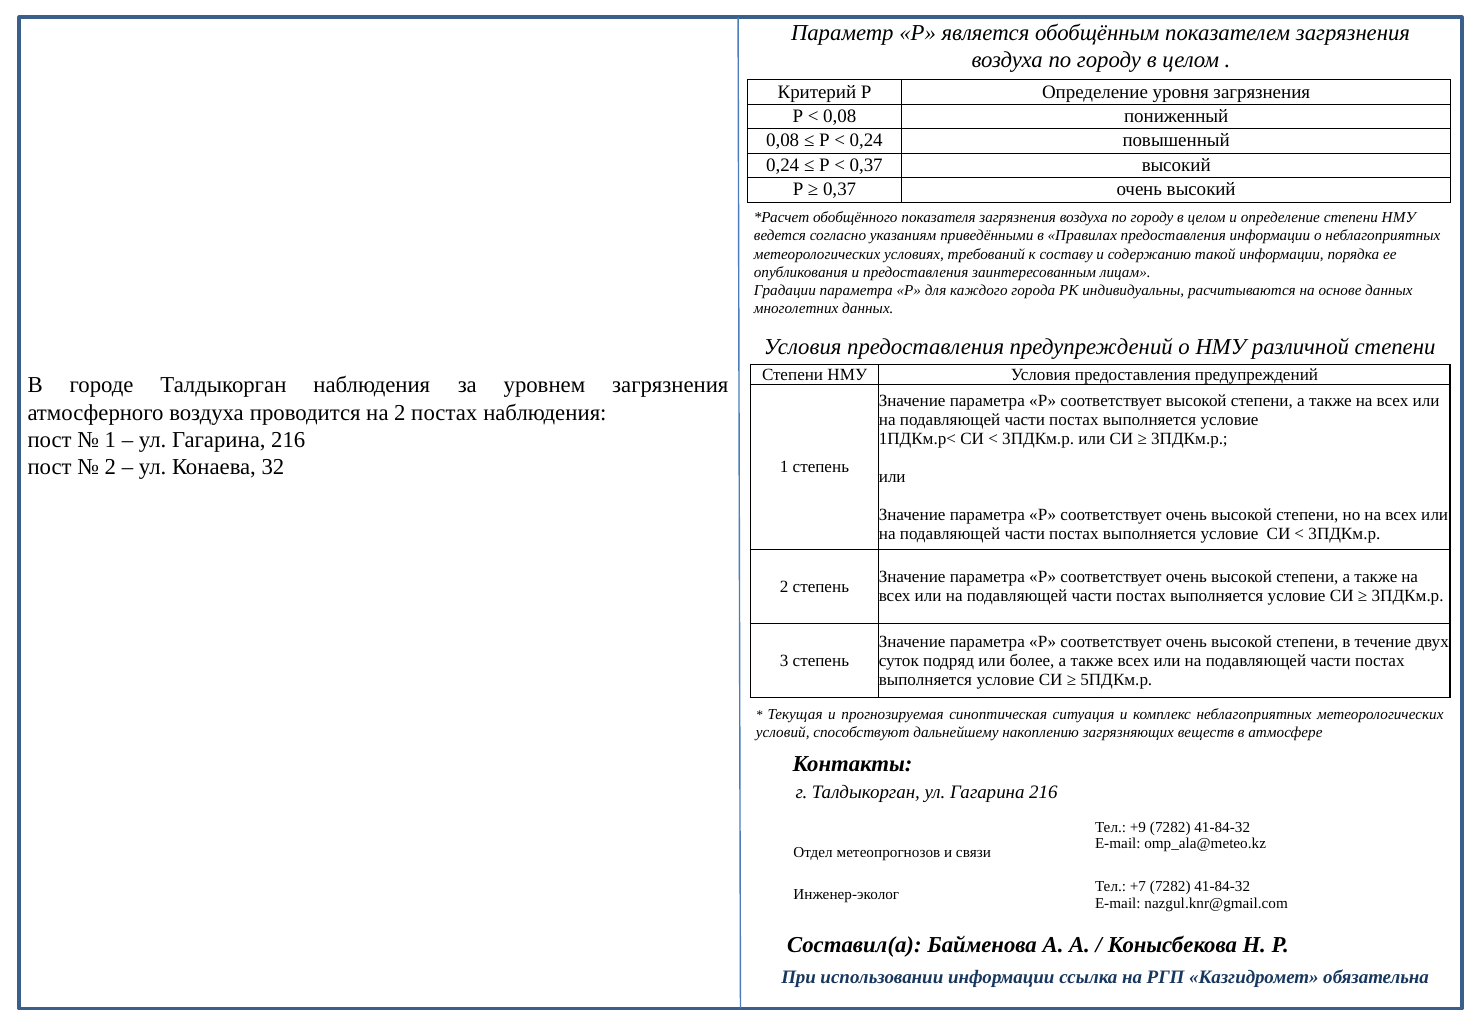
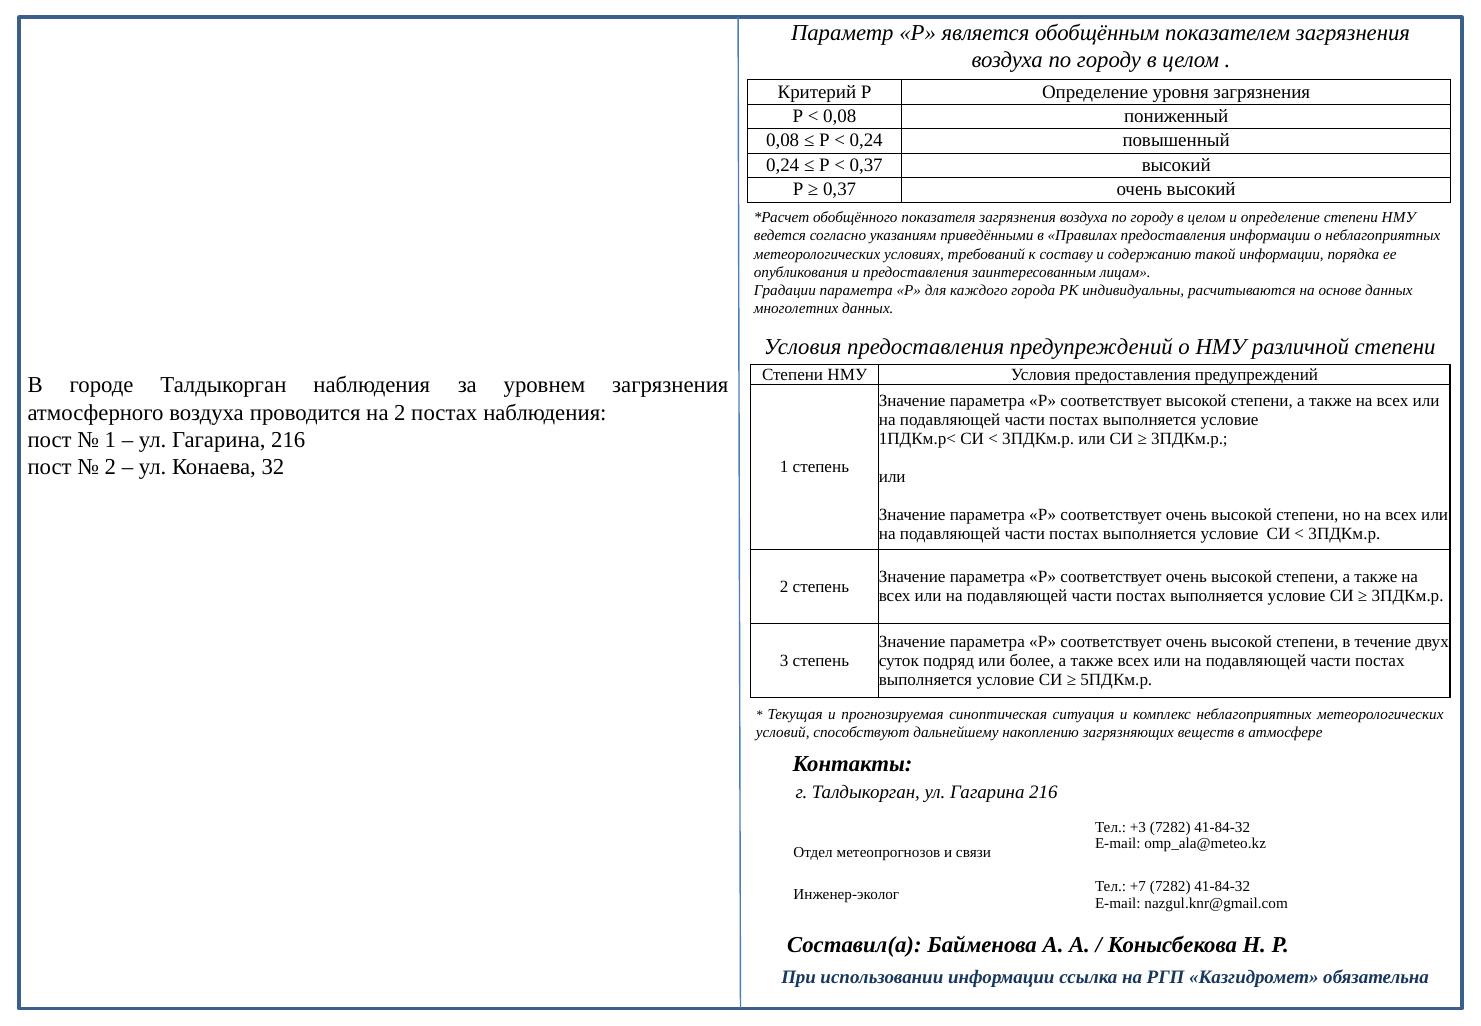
+9: +9 -> +3 (1138, 827)
